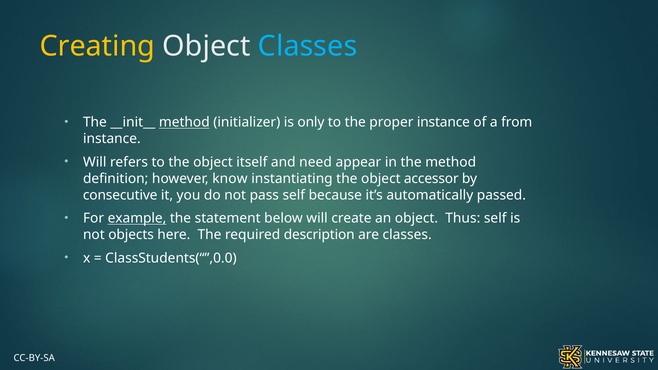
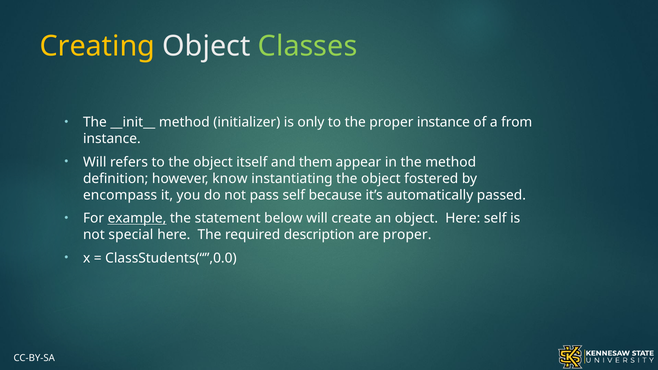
Classes colour: light blue -> light green (308, 46)
method underline: present -> none (184, 122)
need: need -> them (316, 162)
accessor: accessor -> fostered (431, 179)
consecutive: consecutive -> encompass (120, 195)
object Thus: Thus -> Here (463, 218)
objects: objects -> special (131, 235)
are classes: classes -> proper (407, 235)
